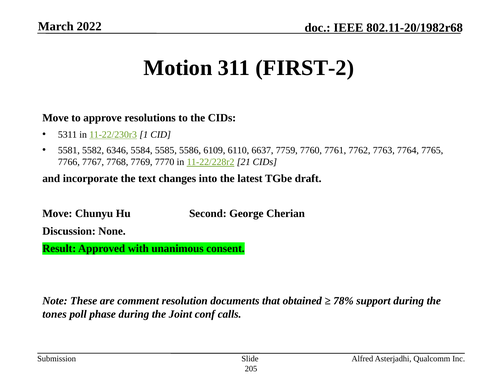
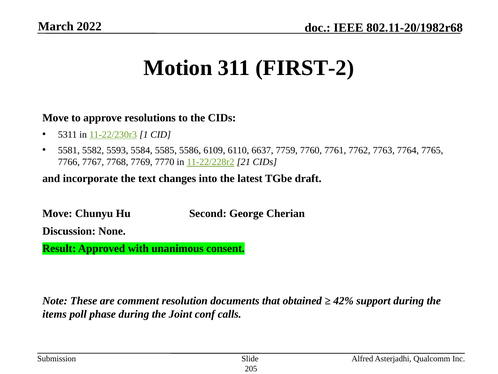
6346: 6346 -> 5593 (117, 150)
78%: 78% -> 42% (343, 300)
tones: tones -> items (55, 314)
